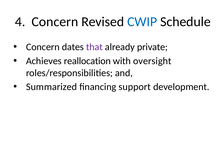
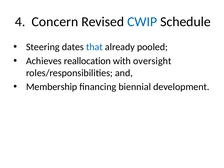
Concern: Concern -> Steering (43, 47)
that colour: purple -> blue (94, 47)
private: private -> pooled (152, 47)
Summarized: Summarized -> Membership (52, 87)
support: support -> biennial (135, 87)
